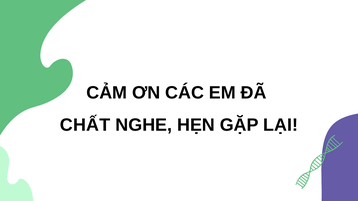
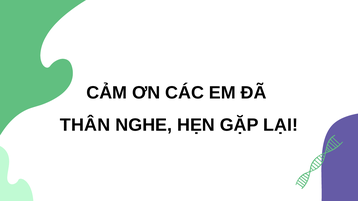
CHẤT: CHẤT -> THÂN (85, 125)
